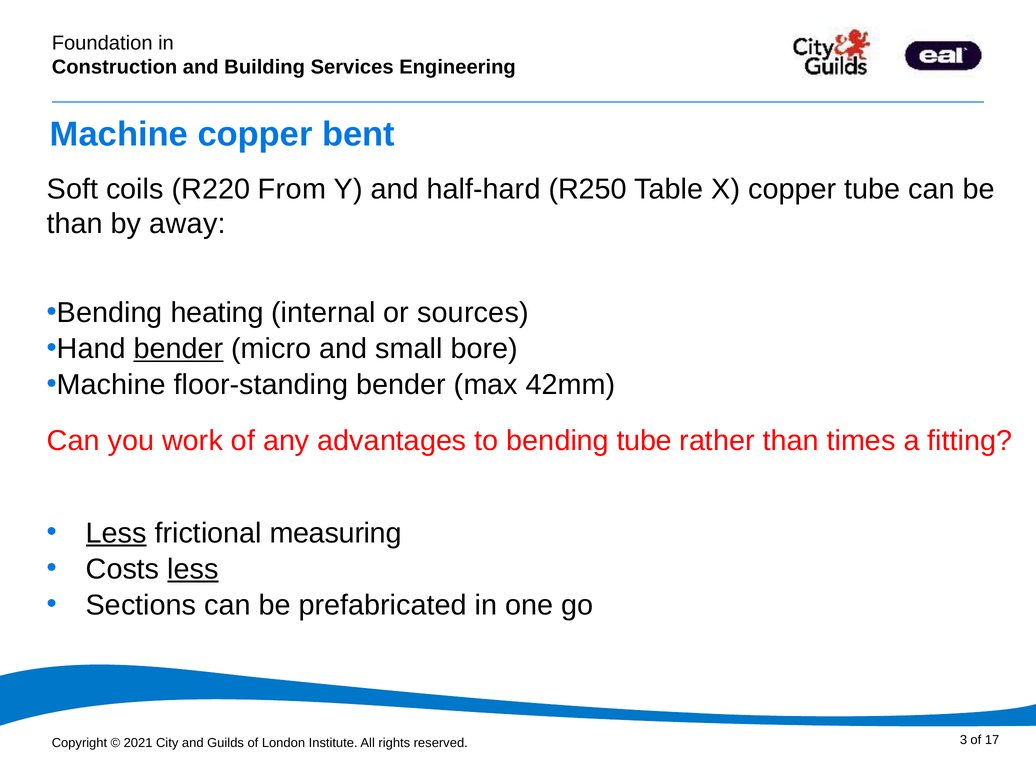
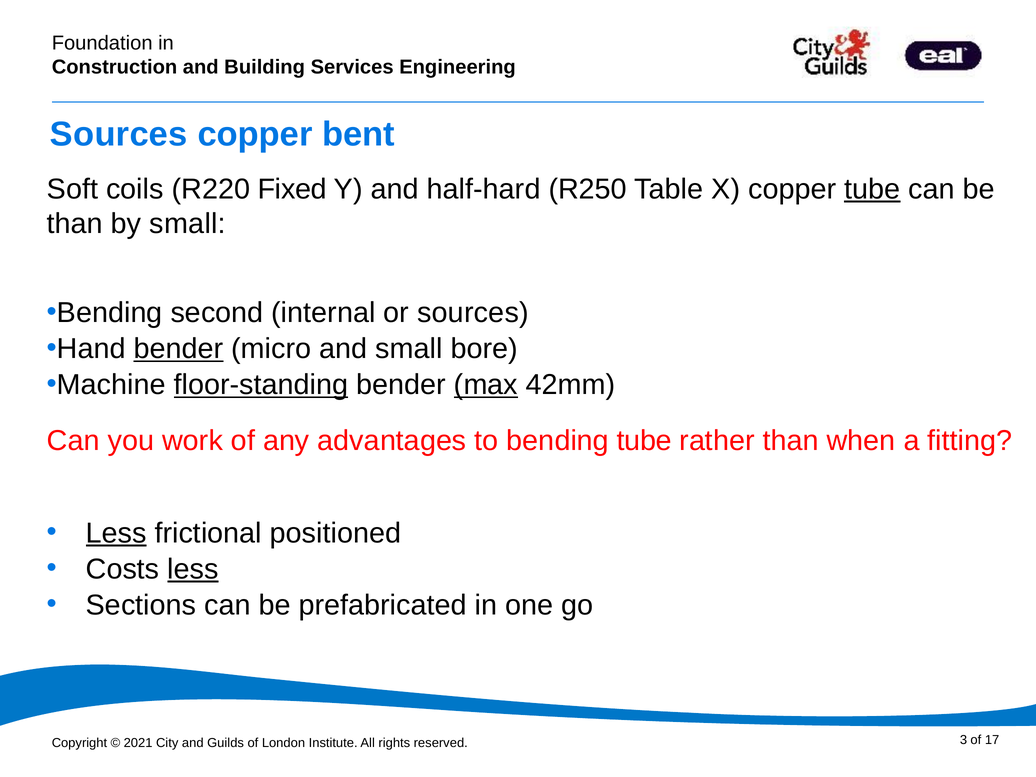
Machine: Machine -> Sources (119, 134)
From: From -> Fixed (292, 189)
tube underline: none -> present (872, 189)
by away: away -> small (188, 224)
heating: heating -> second (217, 313)
floor-standing underline: none -> present (261, 385)
max underline: none -> present (486, 385)
times: times -> when (861, 441)
measuring: measuring -> positioned (335, 533)
